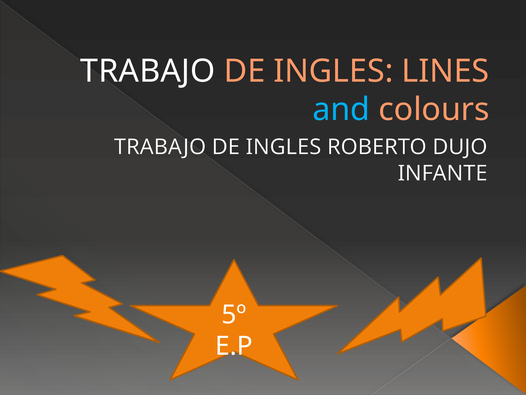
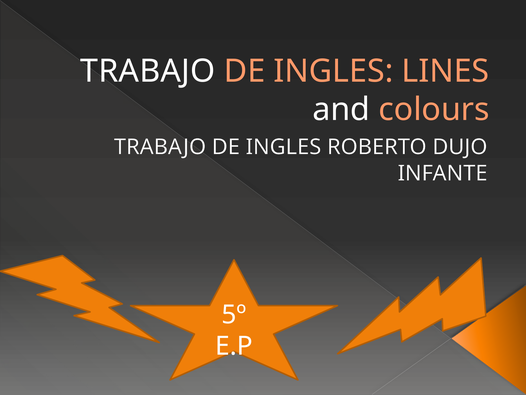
and colour: light blue -> white (341, 110)
